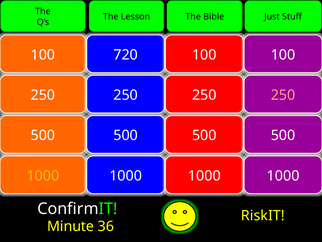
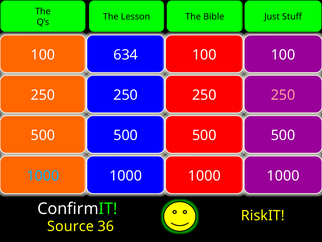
720: 720 -> 634 (126, 55)
1000 colour: yellow -> light blue (43, 175)
Minute: Minute -> Source (70, 226)
